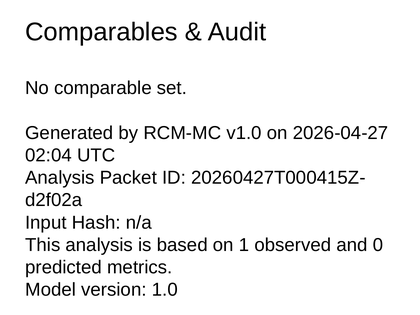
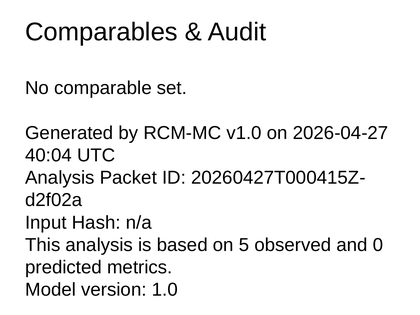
02:04: 02:04 -> 40:04 (48, 155)
1: 1 -> 5 (244, 245)
